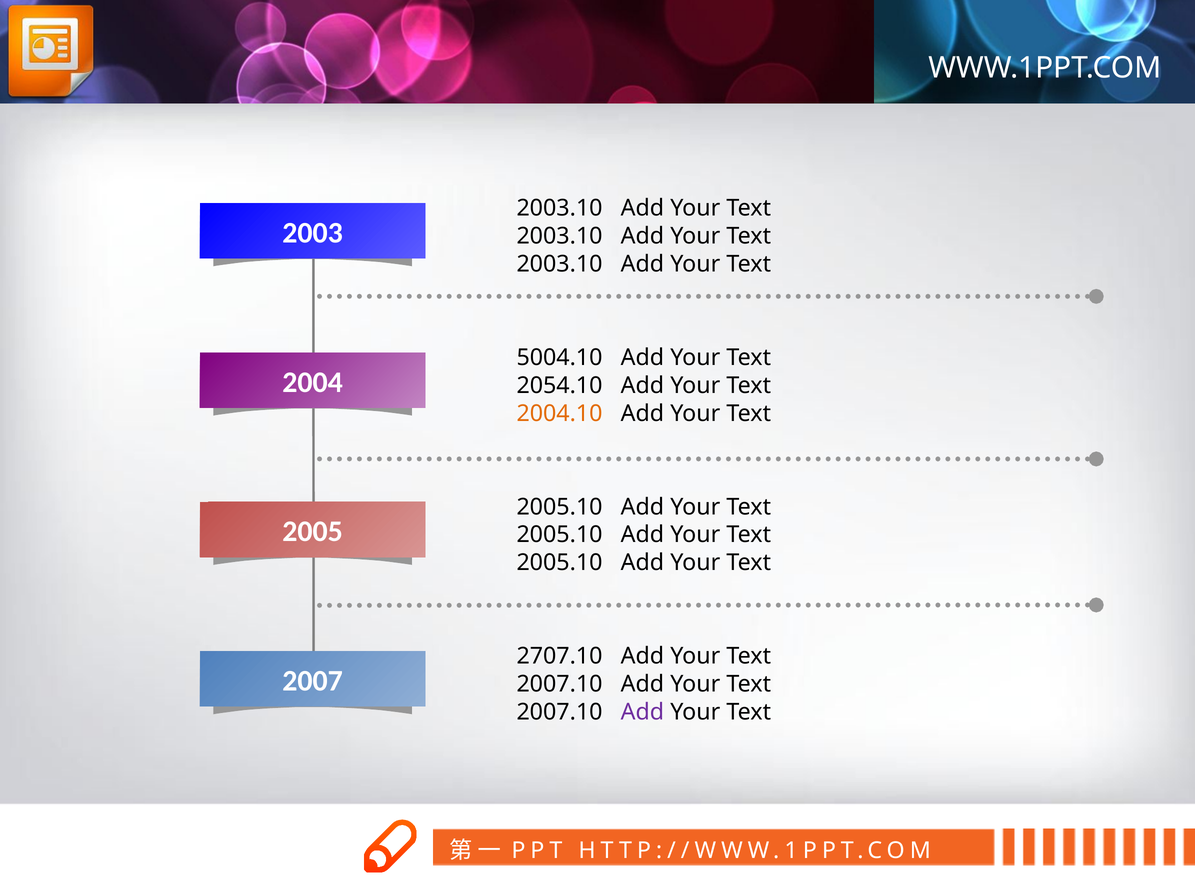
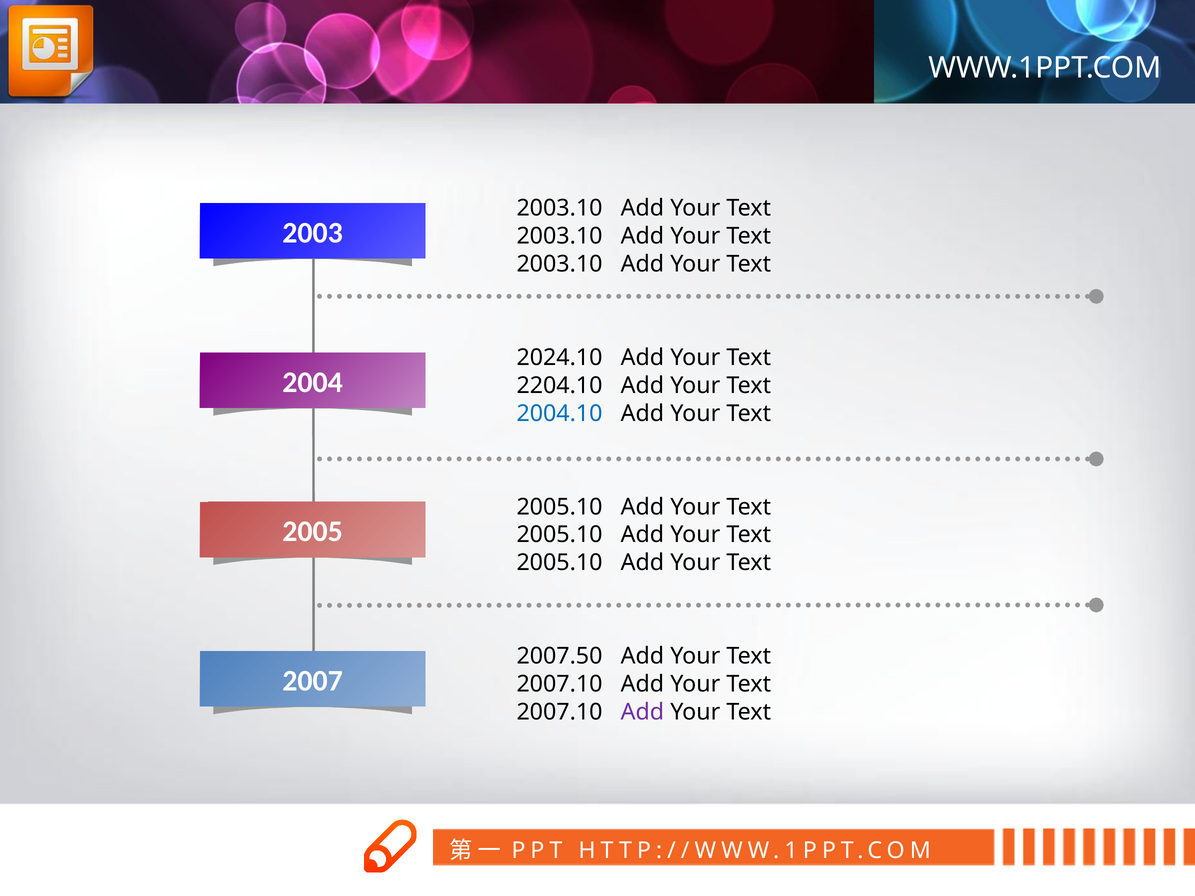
5004.10: 5004.10 -> 2024.10 (559, 358)
2054.10: 2054.10 -> 2204.10 (559, 386)
2004.10 colour: orange -> blue (559, 413)
2707.10: 2707.10 -> 2007.50 (559, 656)
